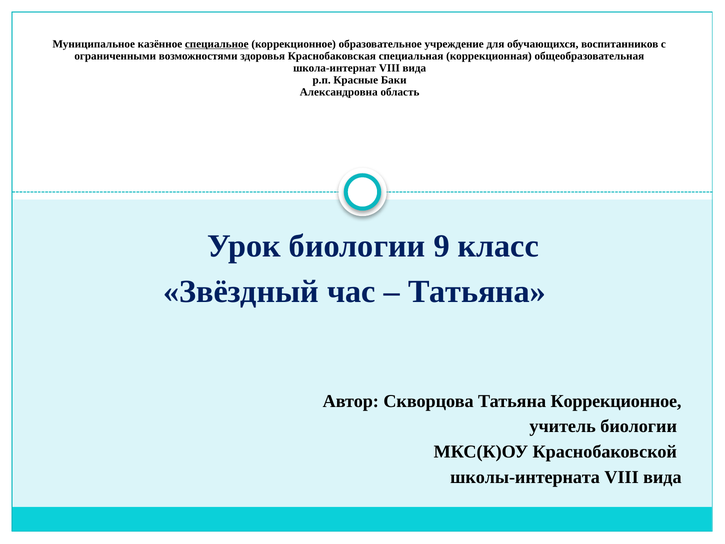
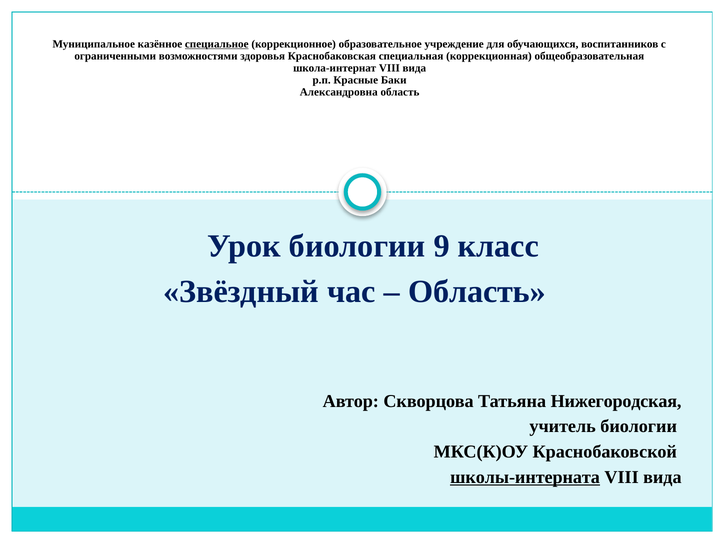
Татьяна: Татьяна -> Область (477, 291)
Татьяна Коррекционное: Коррекционное -> Нижегородская (616, 401)
школы-интерната underline: none -> present (525, 477)
